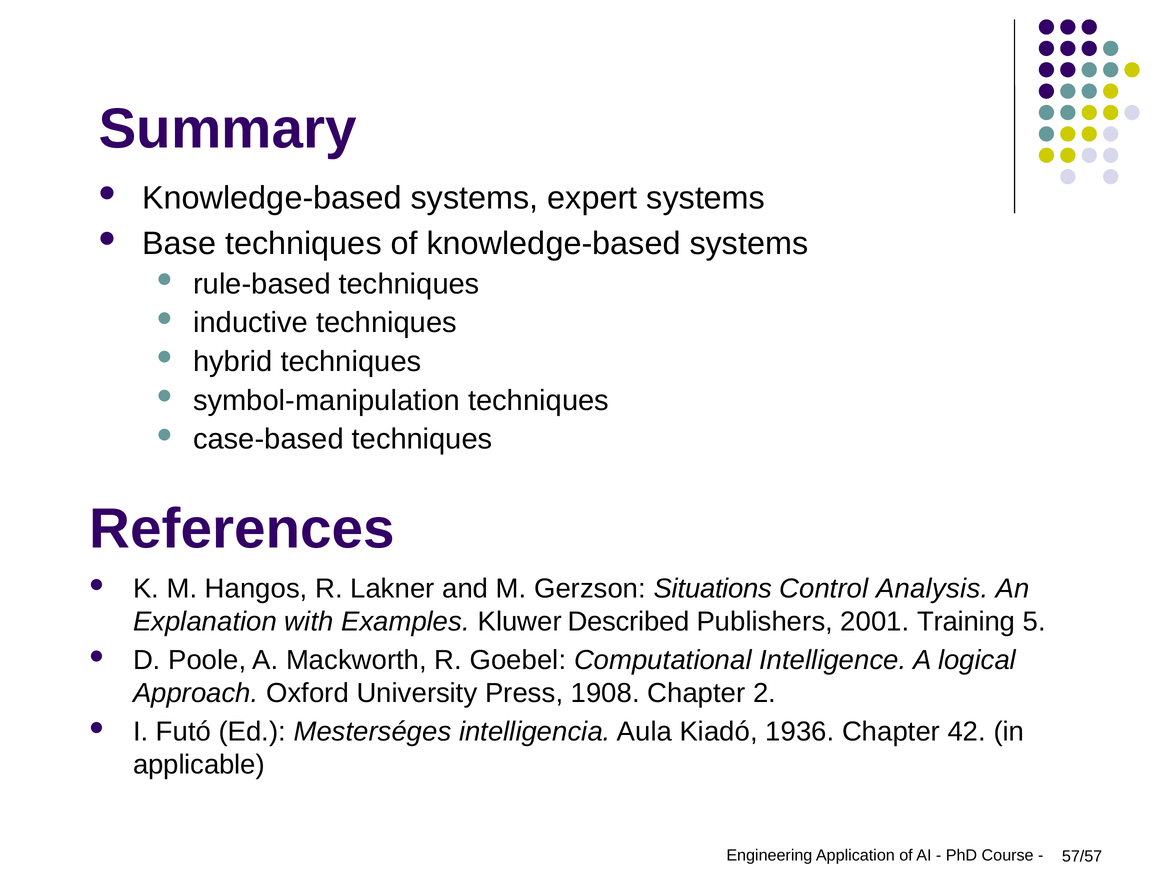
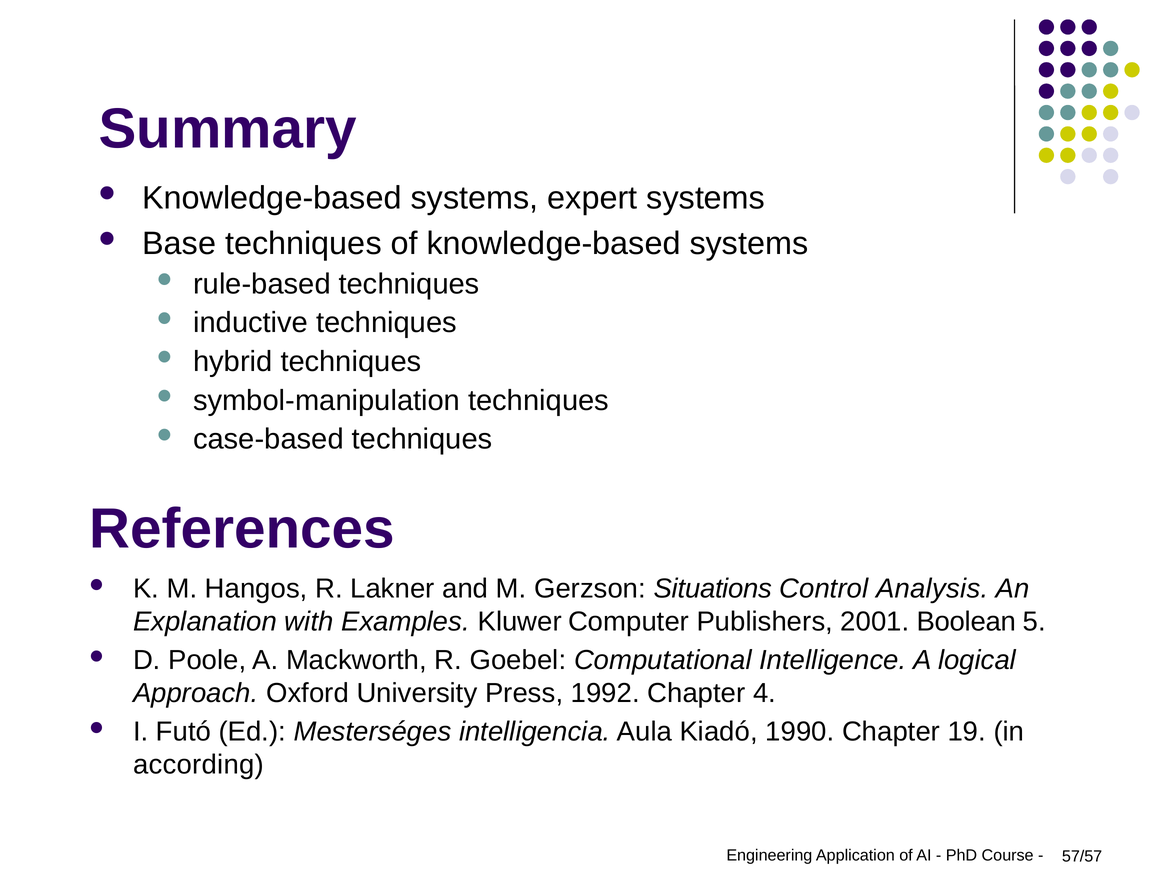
Described: Described -> Computer (629, 622)
Training: Training -> Boolean (966, 622)
1908: 1908 -> 1992 (605, 694)
2: 2 -> 4 (765, 694)
1936: 1936 -> 1990 (800, 733)
42: 42 -> 19 (967, 733)
applicable: applicable -> according (199, 766)
